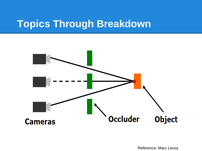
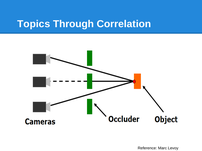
Breakdown: Breakdown -> Correlation (124, 24)
